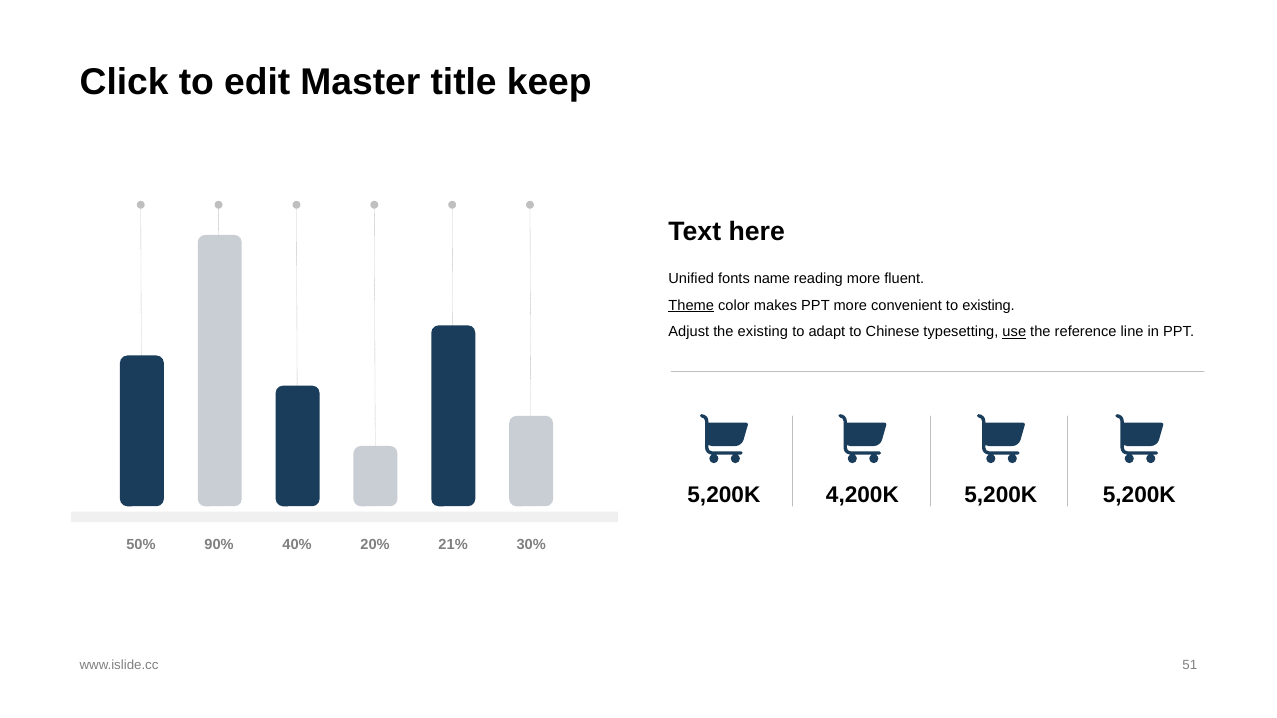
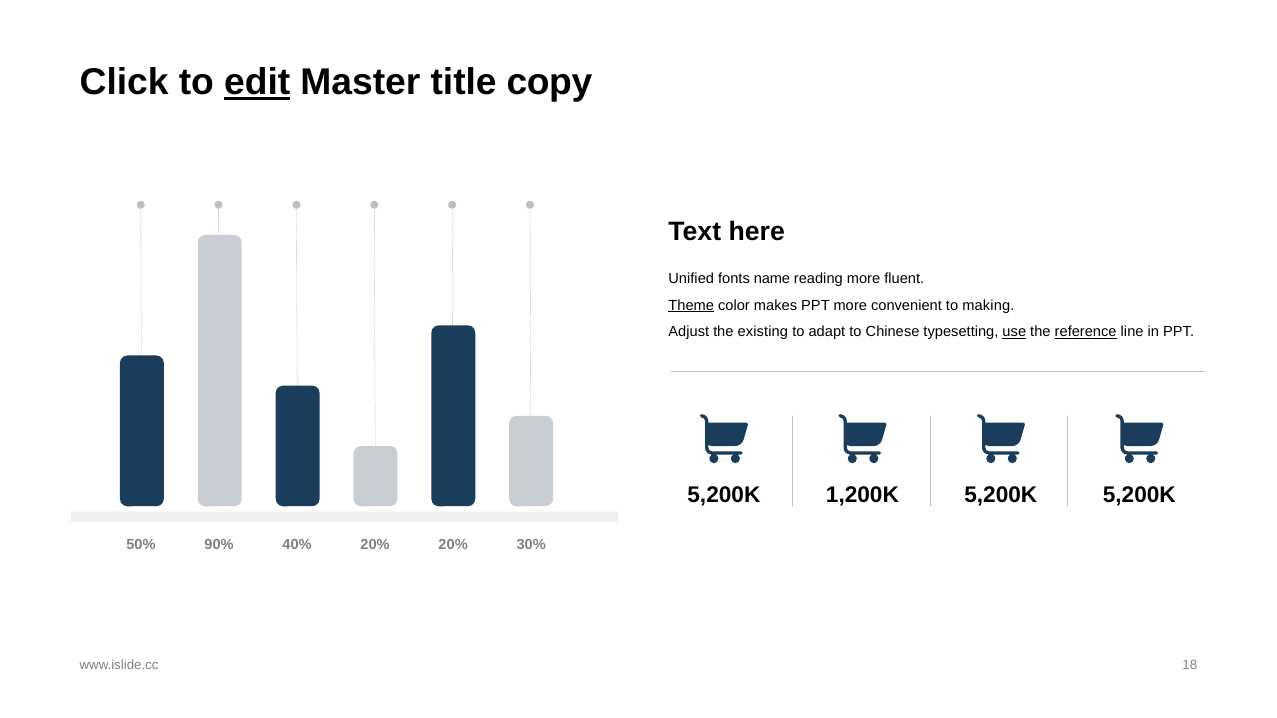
edit underline: none -> present (257, 83)
keep: keep -> copy (549, 83)
to existing: existing -> making (988, 305)
reference underline: none -> present (1086, 332)
4,200K: 4,200K -> 1,200K (862, 496)
20% 21%: 21% -> 20% (453, 545)
51: 51 -> 18 (1190, 665)
